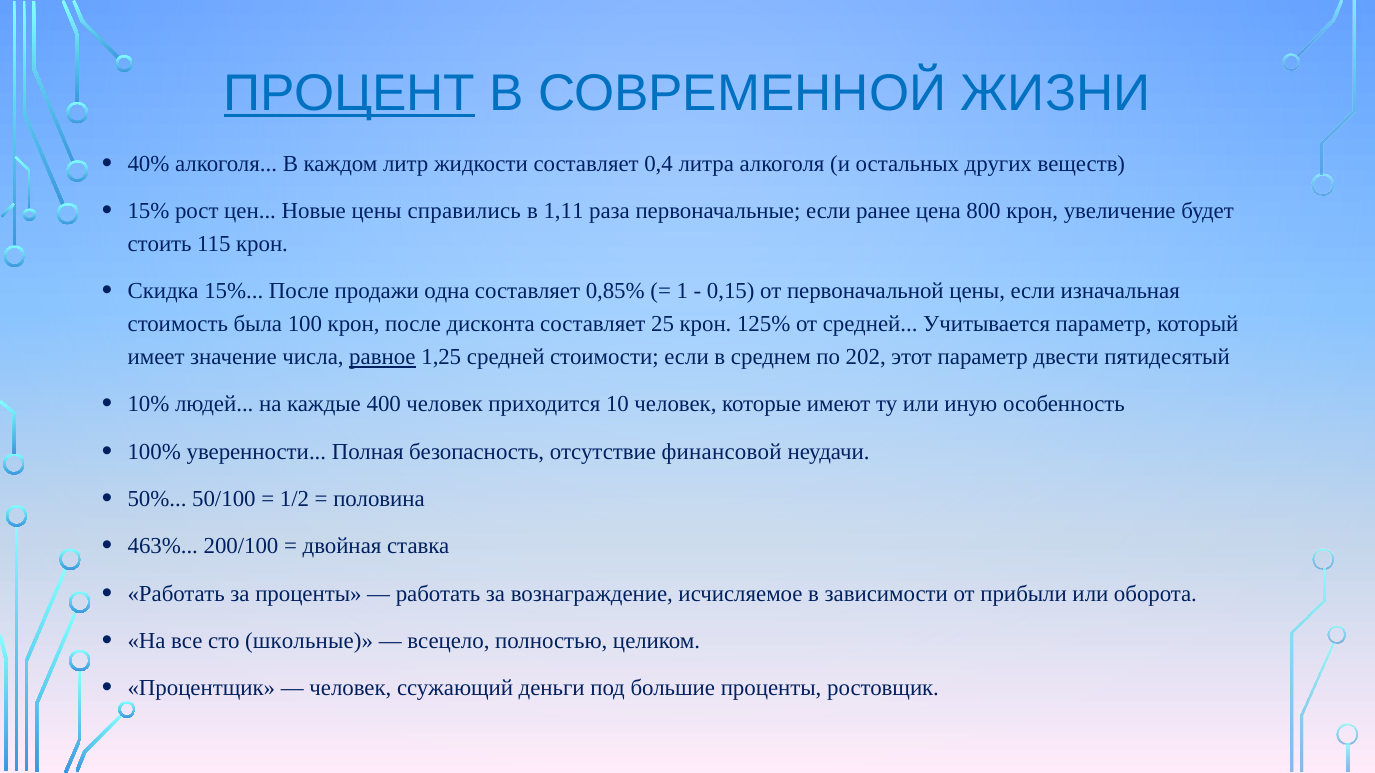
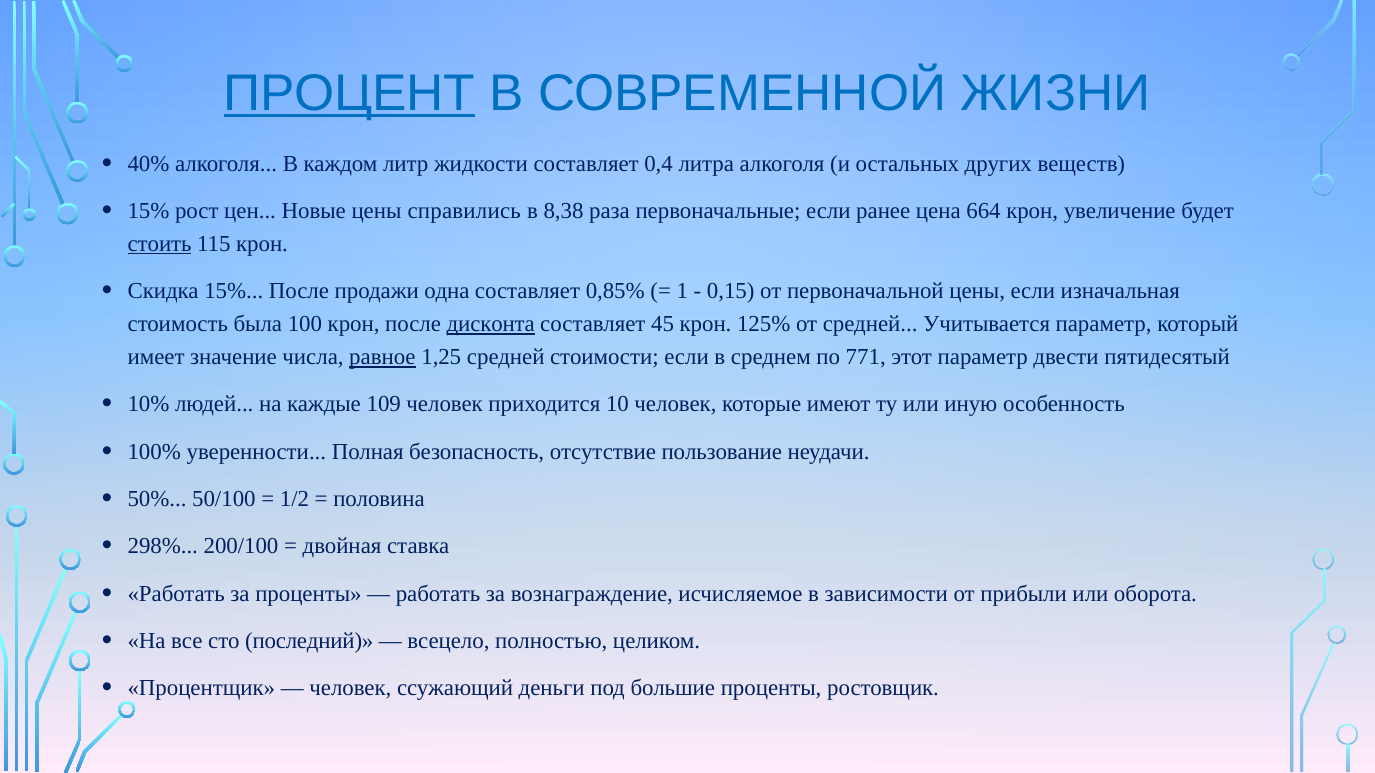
1,11: 1,11 -> 8,38 (564, 211)
800: 800 -> 664 (984, 211)
стоить underline: none -> present (160, 244)
дисконта underline: none -> present (491, 324)
25: 25 -> 45 (663, 324)
202: 202 -> 771 (866, 357)
400: 400 -> 109 (384, 405)
финансовой: финансовой -> пользование (722, 452)
463%: 463% -> 298% (163, 547)
школьные: школьные -> последний (309, 641)
